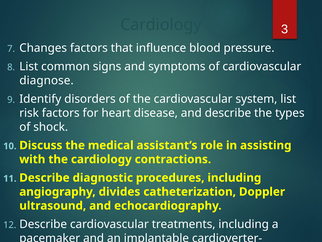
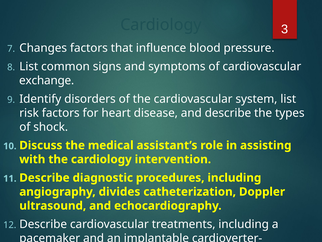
diagnose: diagnose -> exchange (47, 80)
contractions: contractions -> intervention (173, 159)
